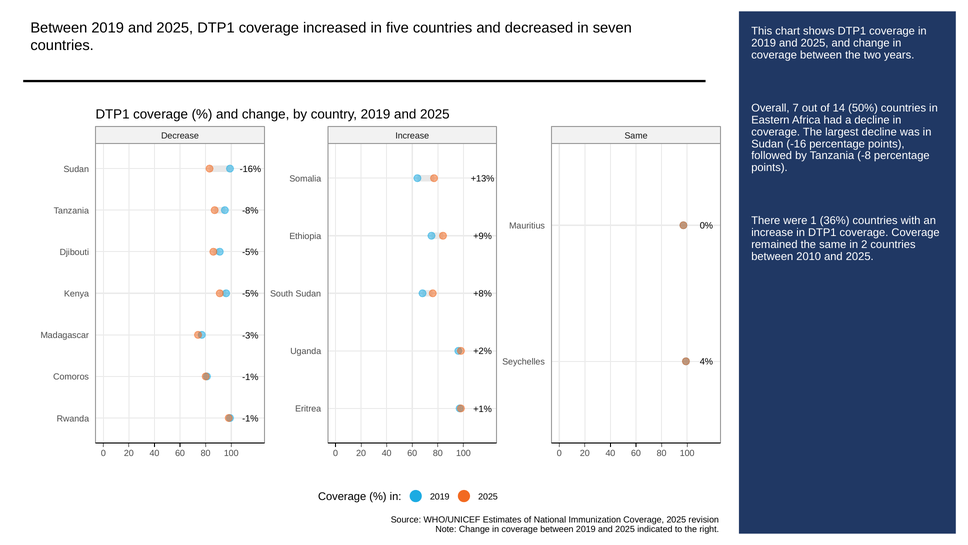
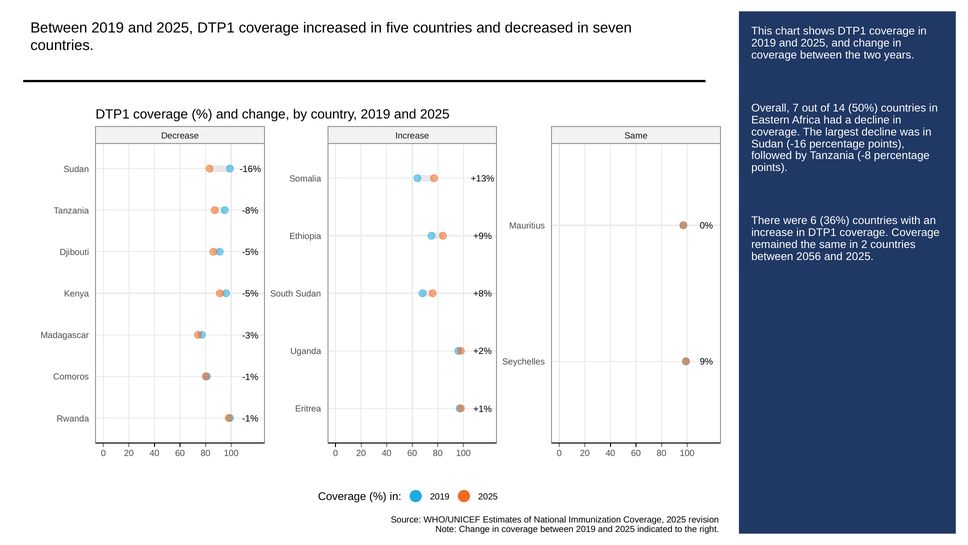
1: 1 -> 6 (814, 220)
2010: 2010 -> 2056 (809, 256)
4%: 4% -> 9% (706, 362)
